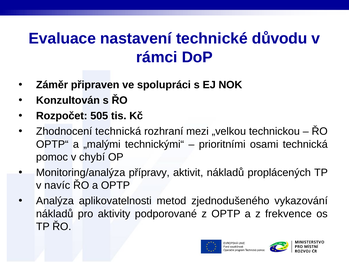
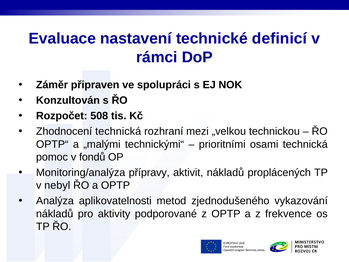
důvodu: důvodu -> definicí (279, 39)
505: 505 -> 508 (99, 116)
chybí: chybí -> fondů (92, 157)
navíc: navíc -> nebyl (57, 185)
